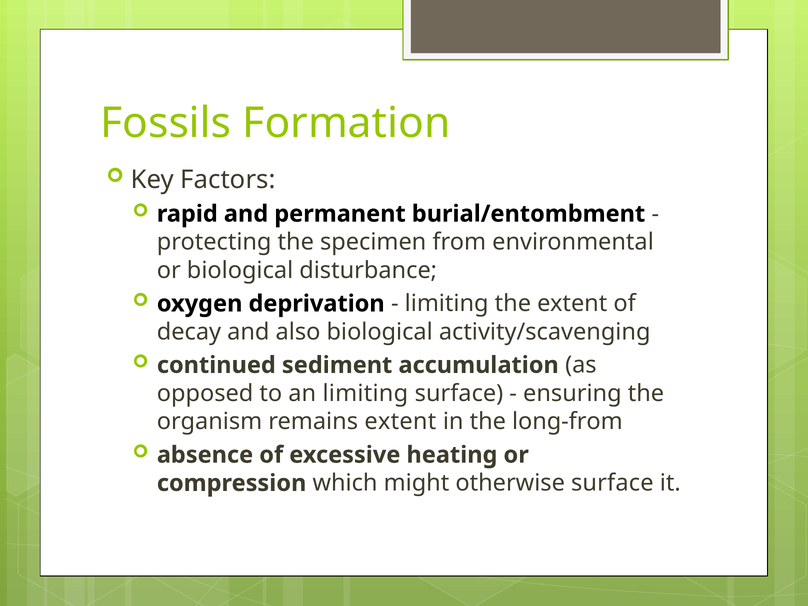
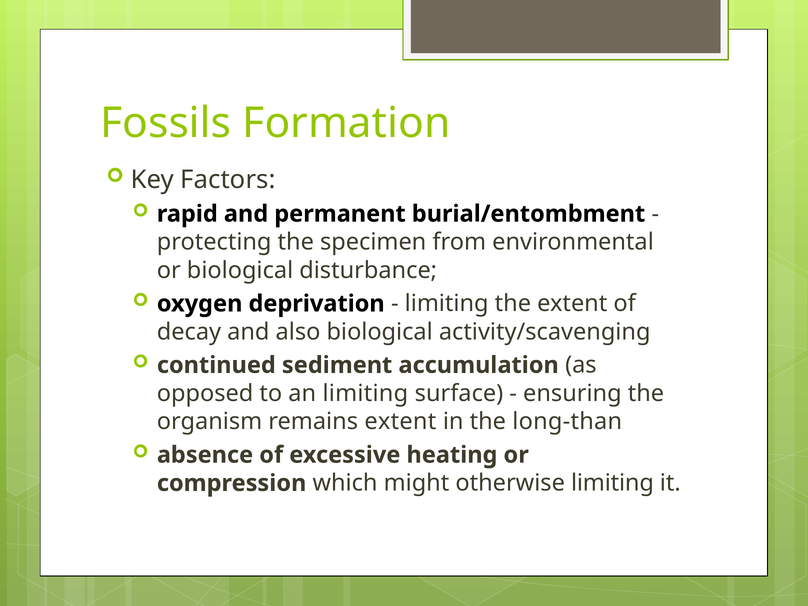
long-from: long-from -> long-than (567, 422)
otherwise surface: surface -> limiting (612, 483)
